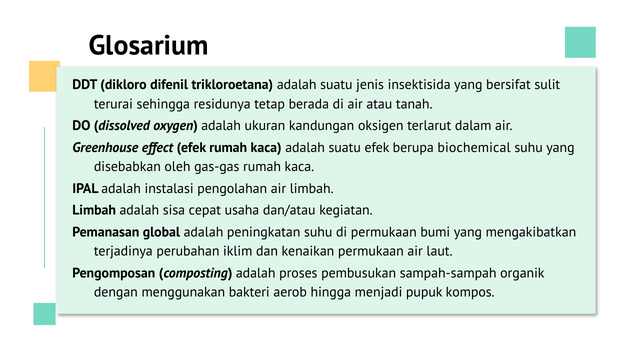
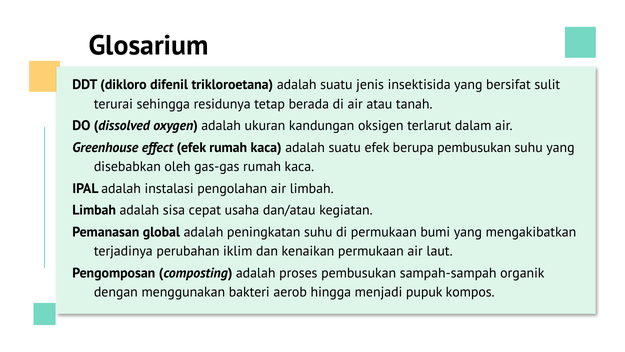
berupa biochemical: biochemical -> pembusukan (474, 147)
